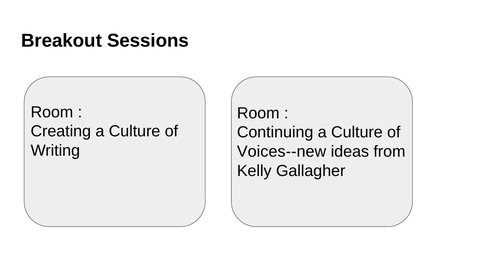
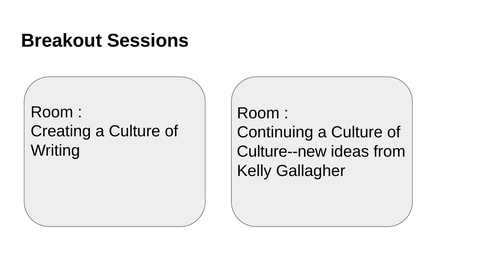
Voices--new: Voices--new -> Culture--new (282, 152)
